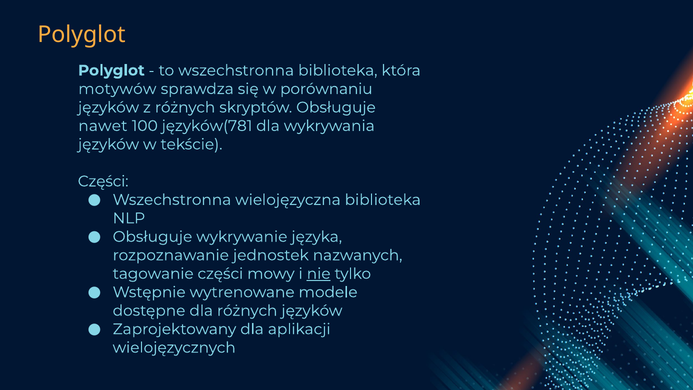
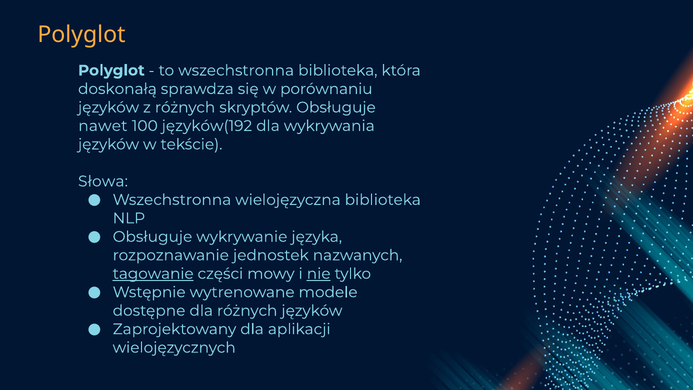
motywów: motywów -> doskonałą (117, 89)
języków(781: języków(781 -> języków(192 (207, 126)
Części: Części -> Słowa (103, 181)
tagowanie underline: none -> present (153, 274)
